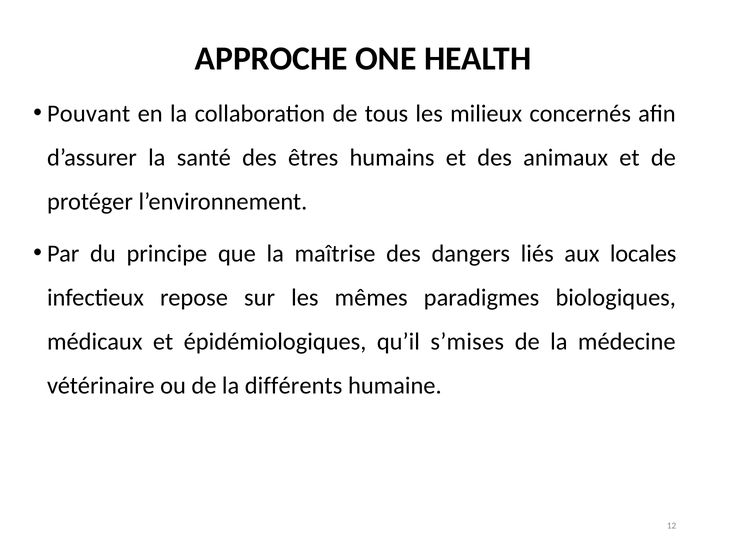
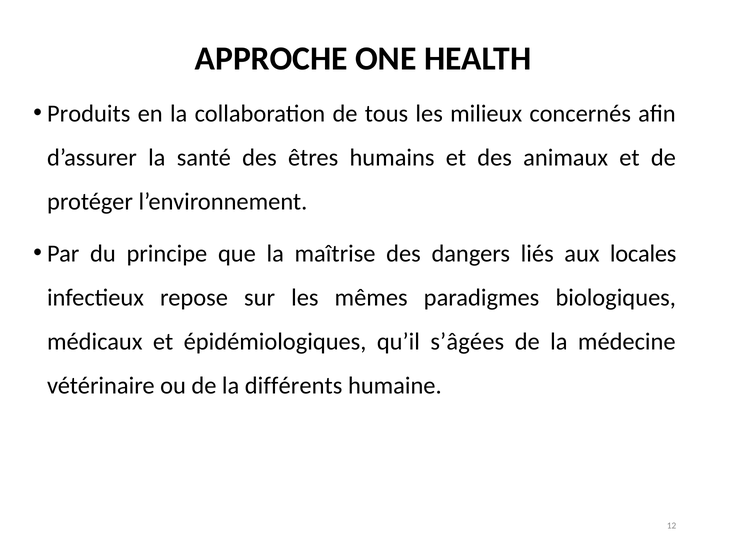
Pouvant: Pouvant -> Produits (89, 113)
s’mises: s’mises -> s’âgées (467, 341)
